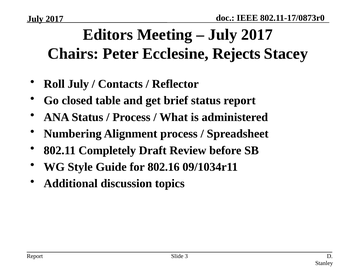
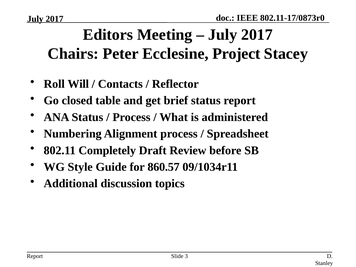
Rejects: Rejects -> Project (236, 54)
Roll July: July -> Will (78, 84)
802.16: 802.16 -> 860.57 (164, 167)
